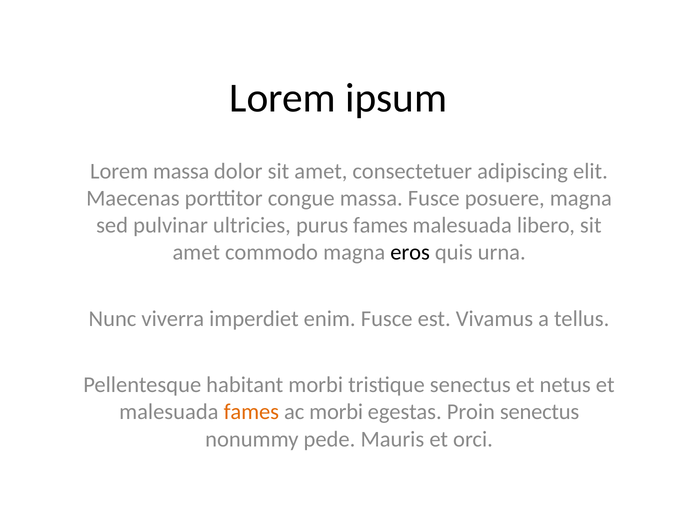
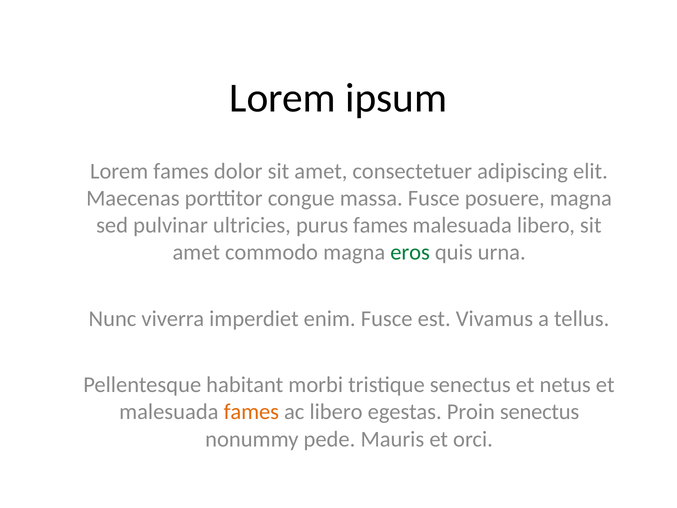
Lorem massa: massa -> fames (181, 171)
eros colour: black -> green (410, 252)
ac morbi: morbi -> libero (336, 412)
